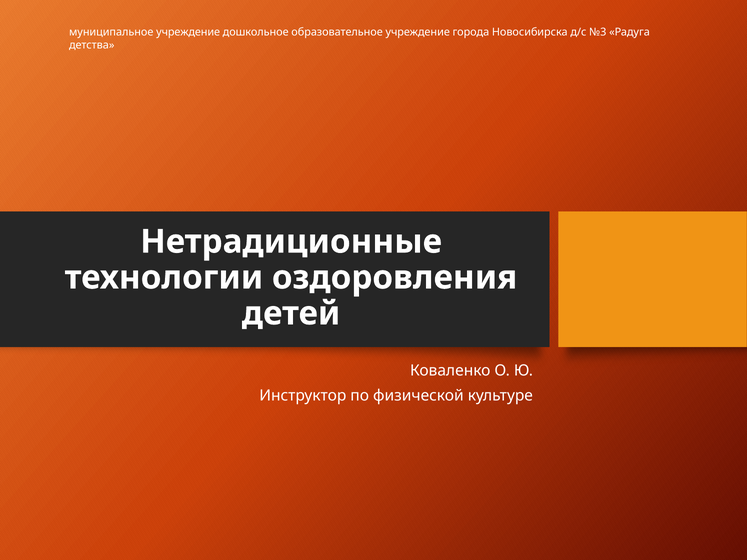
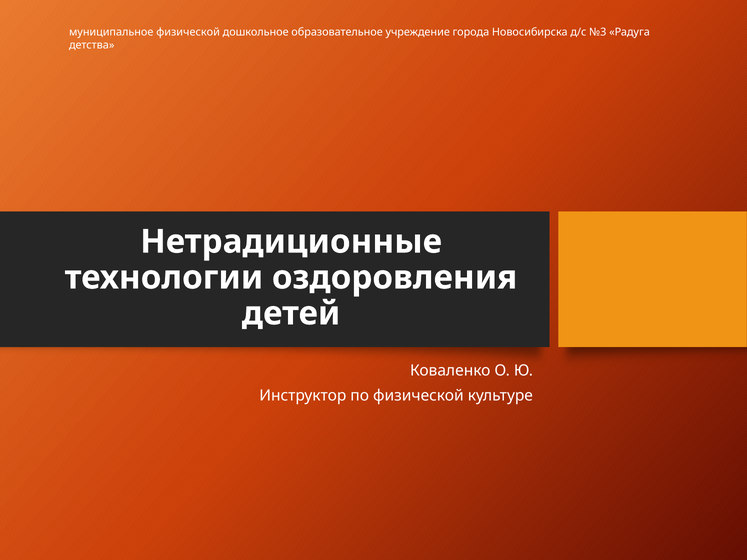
муниципальное учреждение: учреждение -> физической (188, 32)
